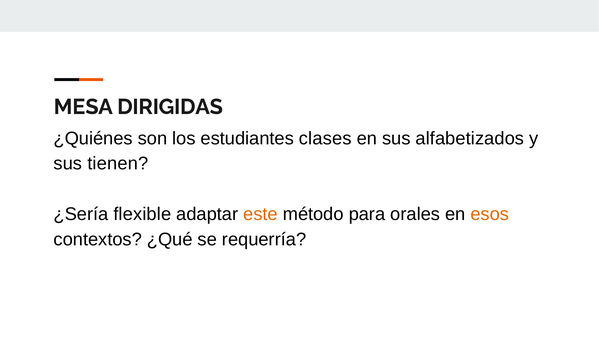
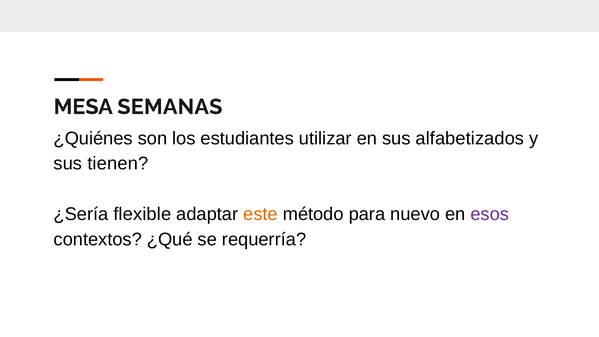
DIRIGIDAS: DIRIGIDAS -> SEMANAS (170, 107)
clases: clases -> utilizar (325, 138)
orales: orales -> nuevo (415, 214)
esos colour: orange -> purple (490, 214)
